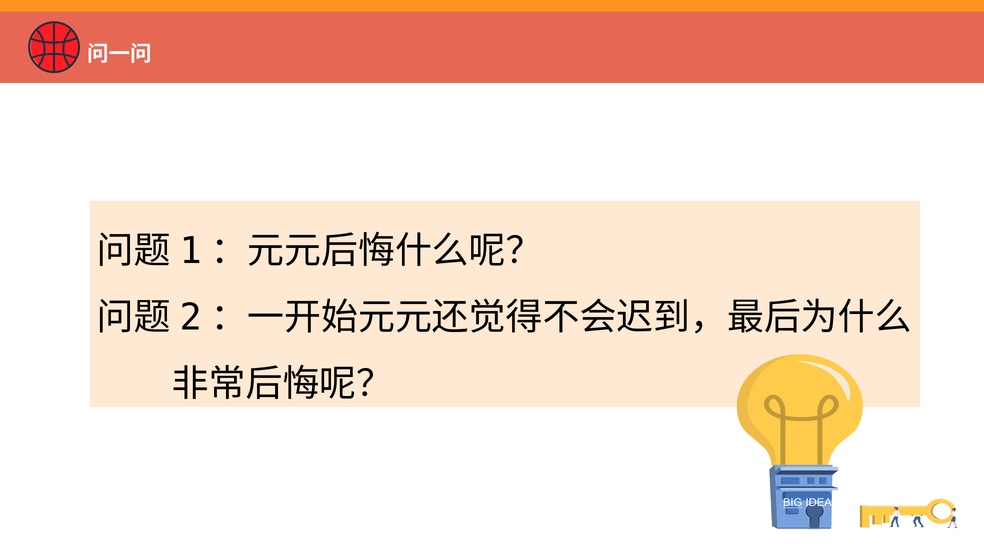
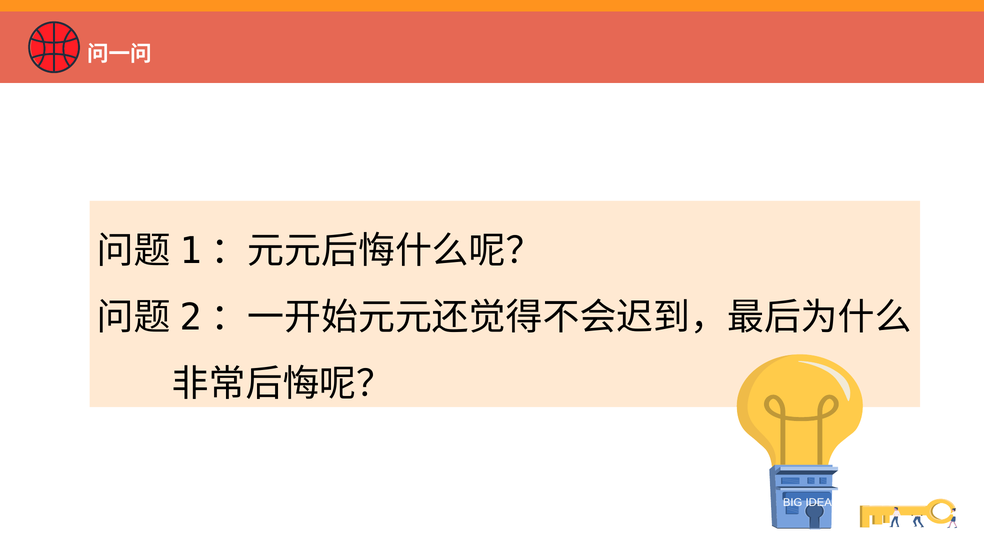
BIG underline: present -> none (793, 503)
